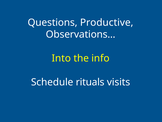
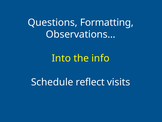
Productive: Productive -> Formatting (107, 22)
rituals: rituals -> reflect (90, 82)
